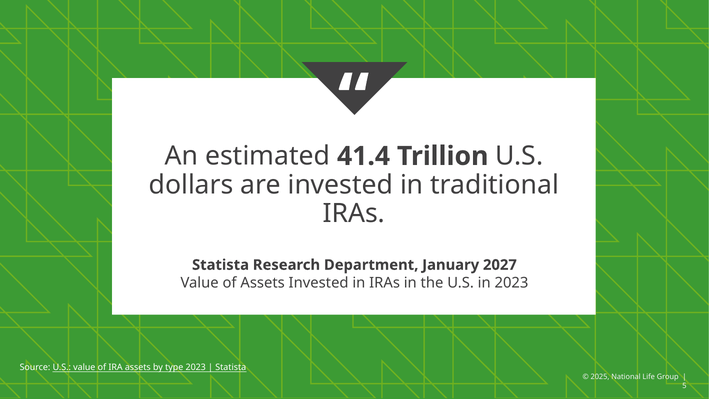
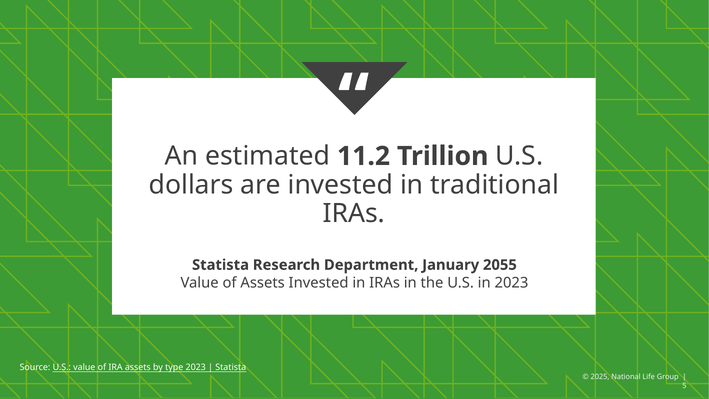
41.4: 41.4 -> 11.2 (364, 156)
2027: 2027 -> 2055 (500, 265)
